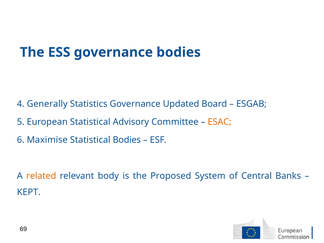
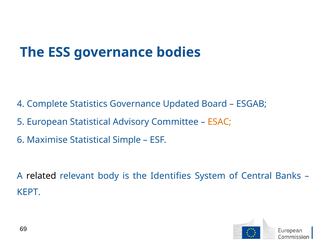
Generally: Generally -> Complete (47, 104)
Statistical Bodies: Bodies -> Simple (127, 140)
related colour: orange -> black (41, 176)
Proposed: Proposed -> Identifies (171, 176)
